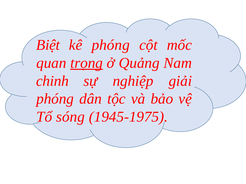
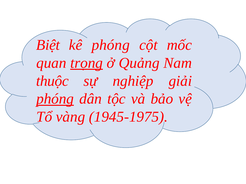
chinh: chinh -> thuộc (52, 81)
phóng underline: none -> present (55, 99)
sóng: sóng -> vàng (71, 117)
